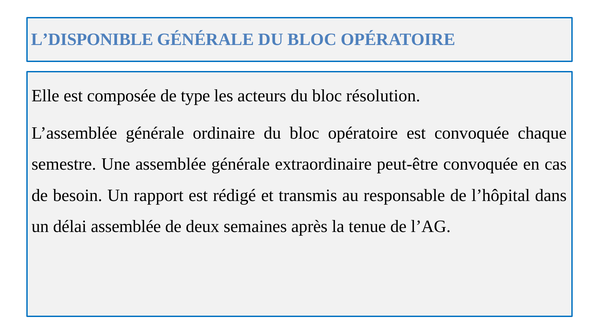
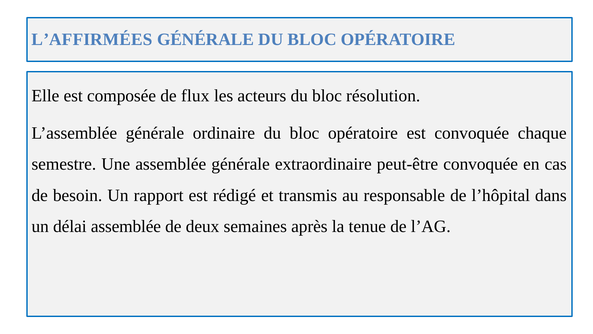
L’DISPONIBLE: L’DISPONIBLE -> L’AFFIRMÉES (92, 39)
type: type -> flux (195, 96)
